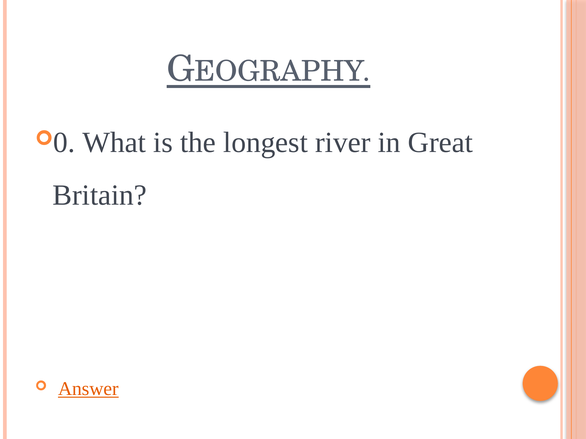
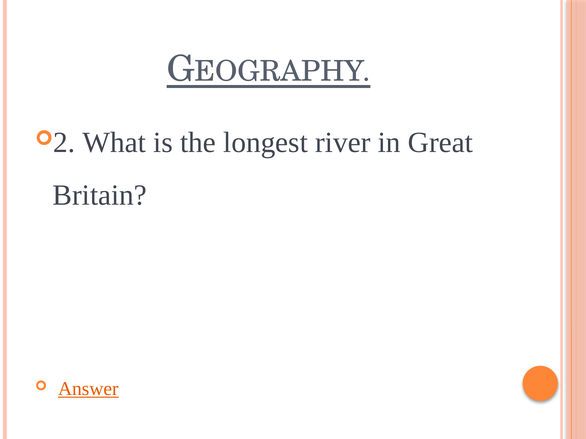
0: 0 -> 2 (64, 143)
